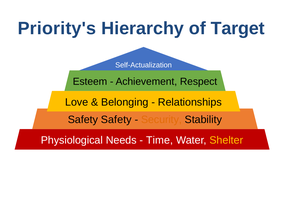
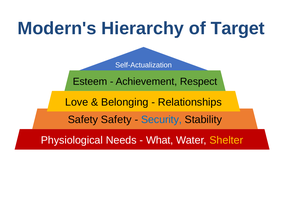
Priority's: Priority's -> Modern's (57, 28)
Security colour: orange -> blue (161, 120)
Time: Time -> What (160, 140)
